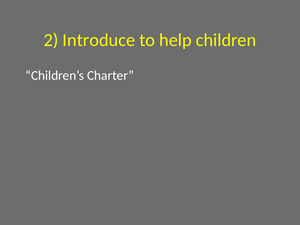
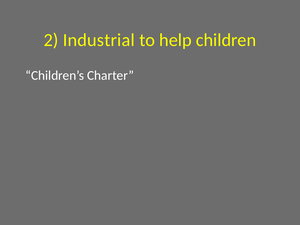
Introduce: Introduce -> Industrial (99, 40)
